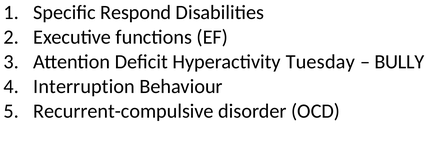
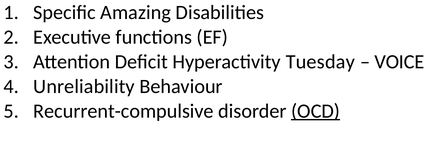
Respond: Respond -> Amazing (136, 13)
BULLY: BULLY -> VOICE (399, 62)
Interruption: Interruption -> Unreliability (84, 86)
OCD underline: none -> present (316, 111)
